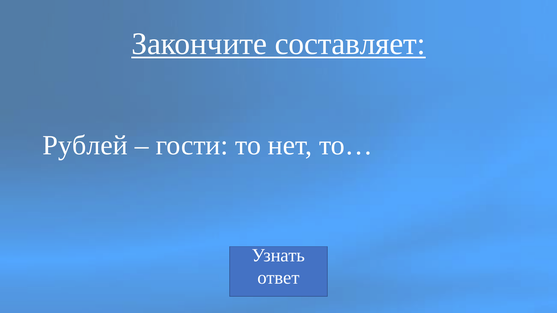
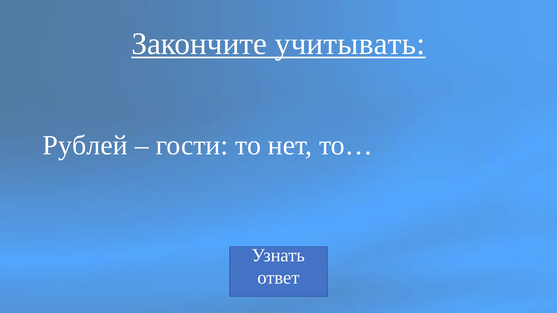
составляет: составляет -> учитывать (350, 44)
